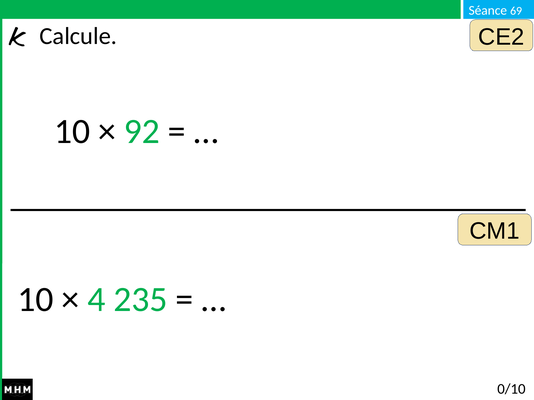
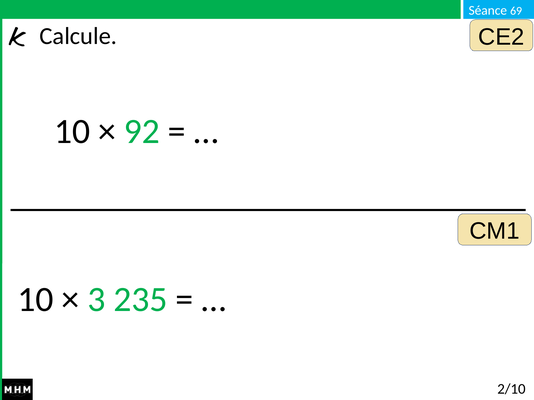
4: 4 -> 3 (96, 300)
0/10: 0/10 -> 2/10 (511, 390)
